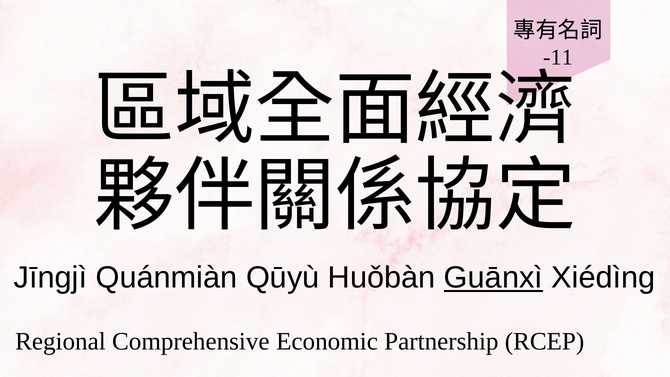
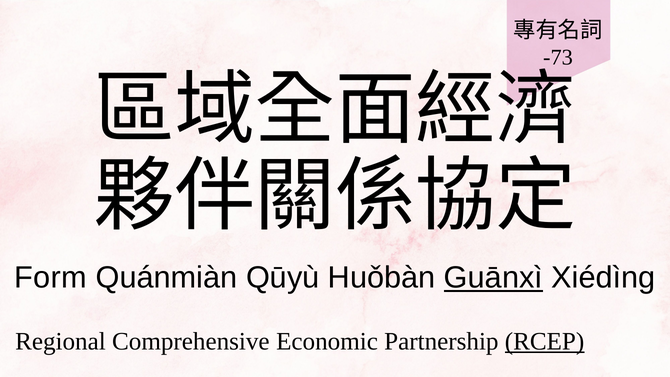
-11: -11 -> -73 (558, 57)
Jīngjì: Jīngjì -> Form (50, 278)
RCEP underline: none -> present (545, 342)
